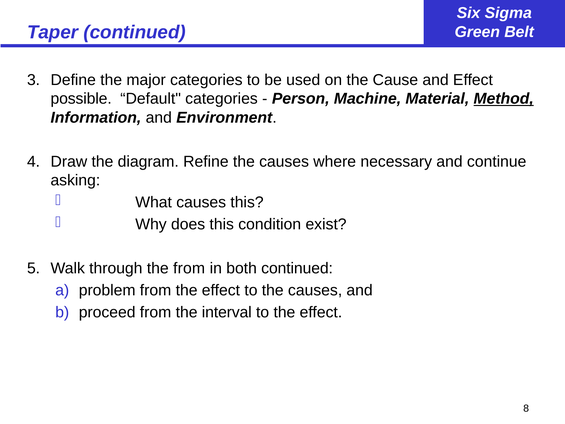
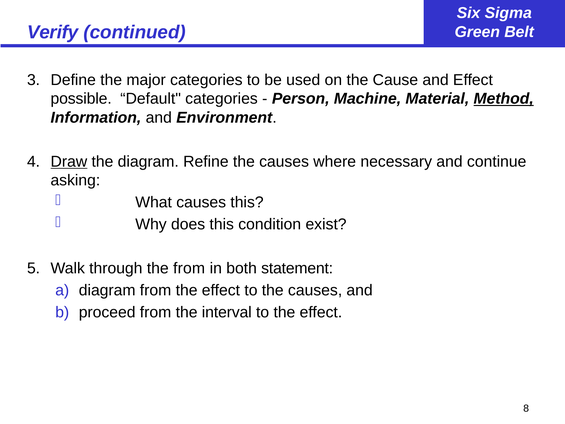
Taper: Taper -> Verify (53, 32)
Draw underline: none -> present (69, 161)
both continued: continued -> statement (297, 268)
problem: problem -> diagram (107, 290)
